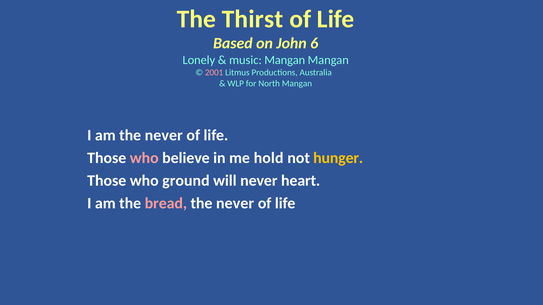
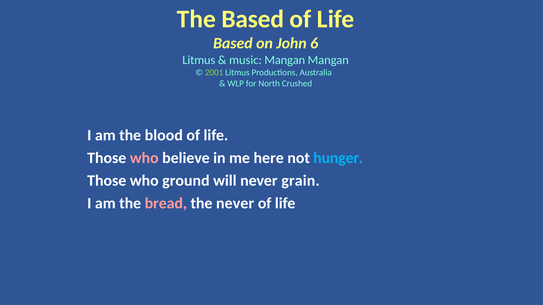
The Thirst: Thirst -> Based (253, 19)
Lonely: Lonely -> Litmus (199, 60)
2001 colour: pink -> light green (214, 73)
North Mangan: Mangan -> Crushed (297, 84)
am the never: never -> blood (164, 135)
hold: hold -> here (269, 158)
hunger colour: yellow -> light blue (338, 158)
heart: heart -> grain (301, 181)
